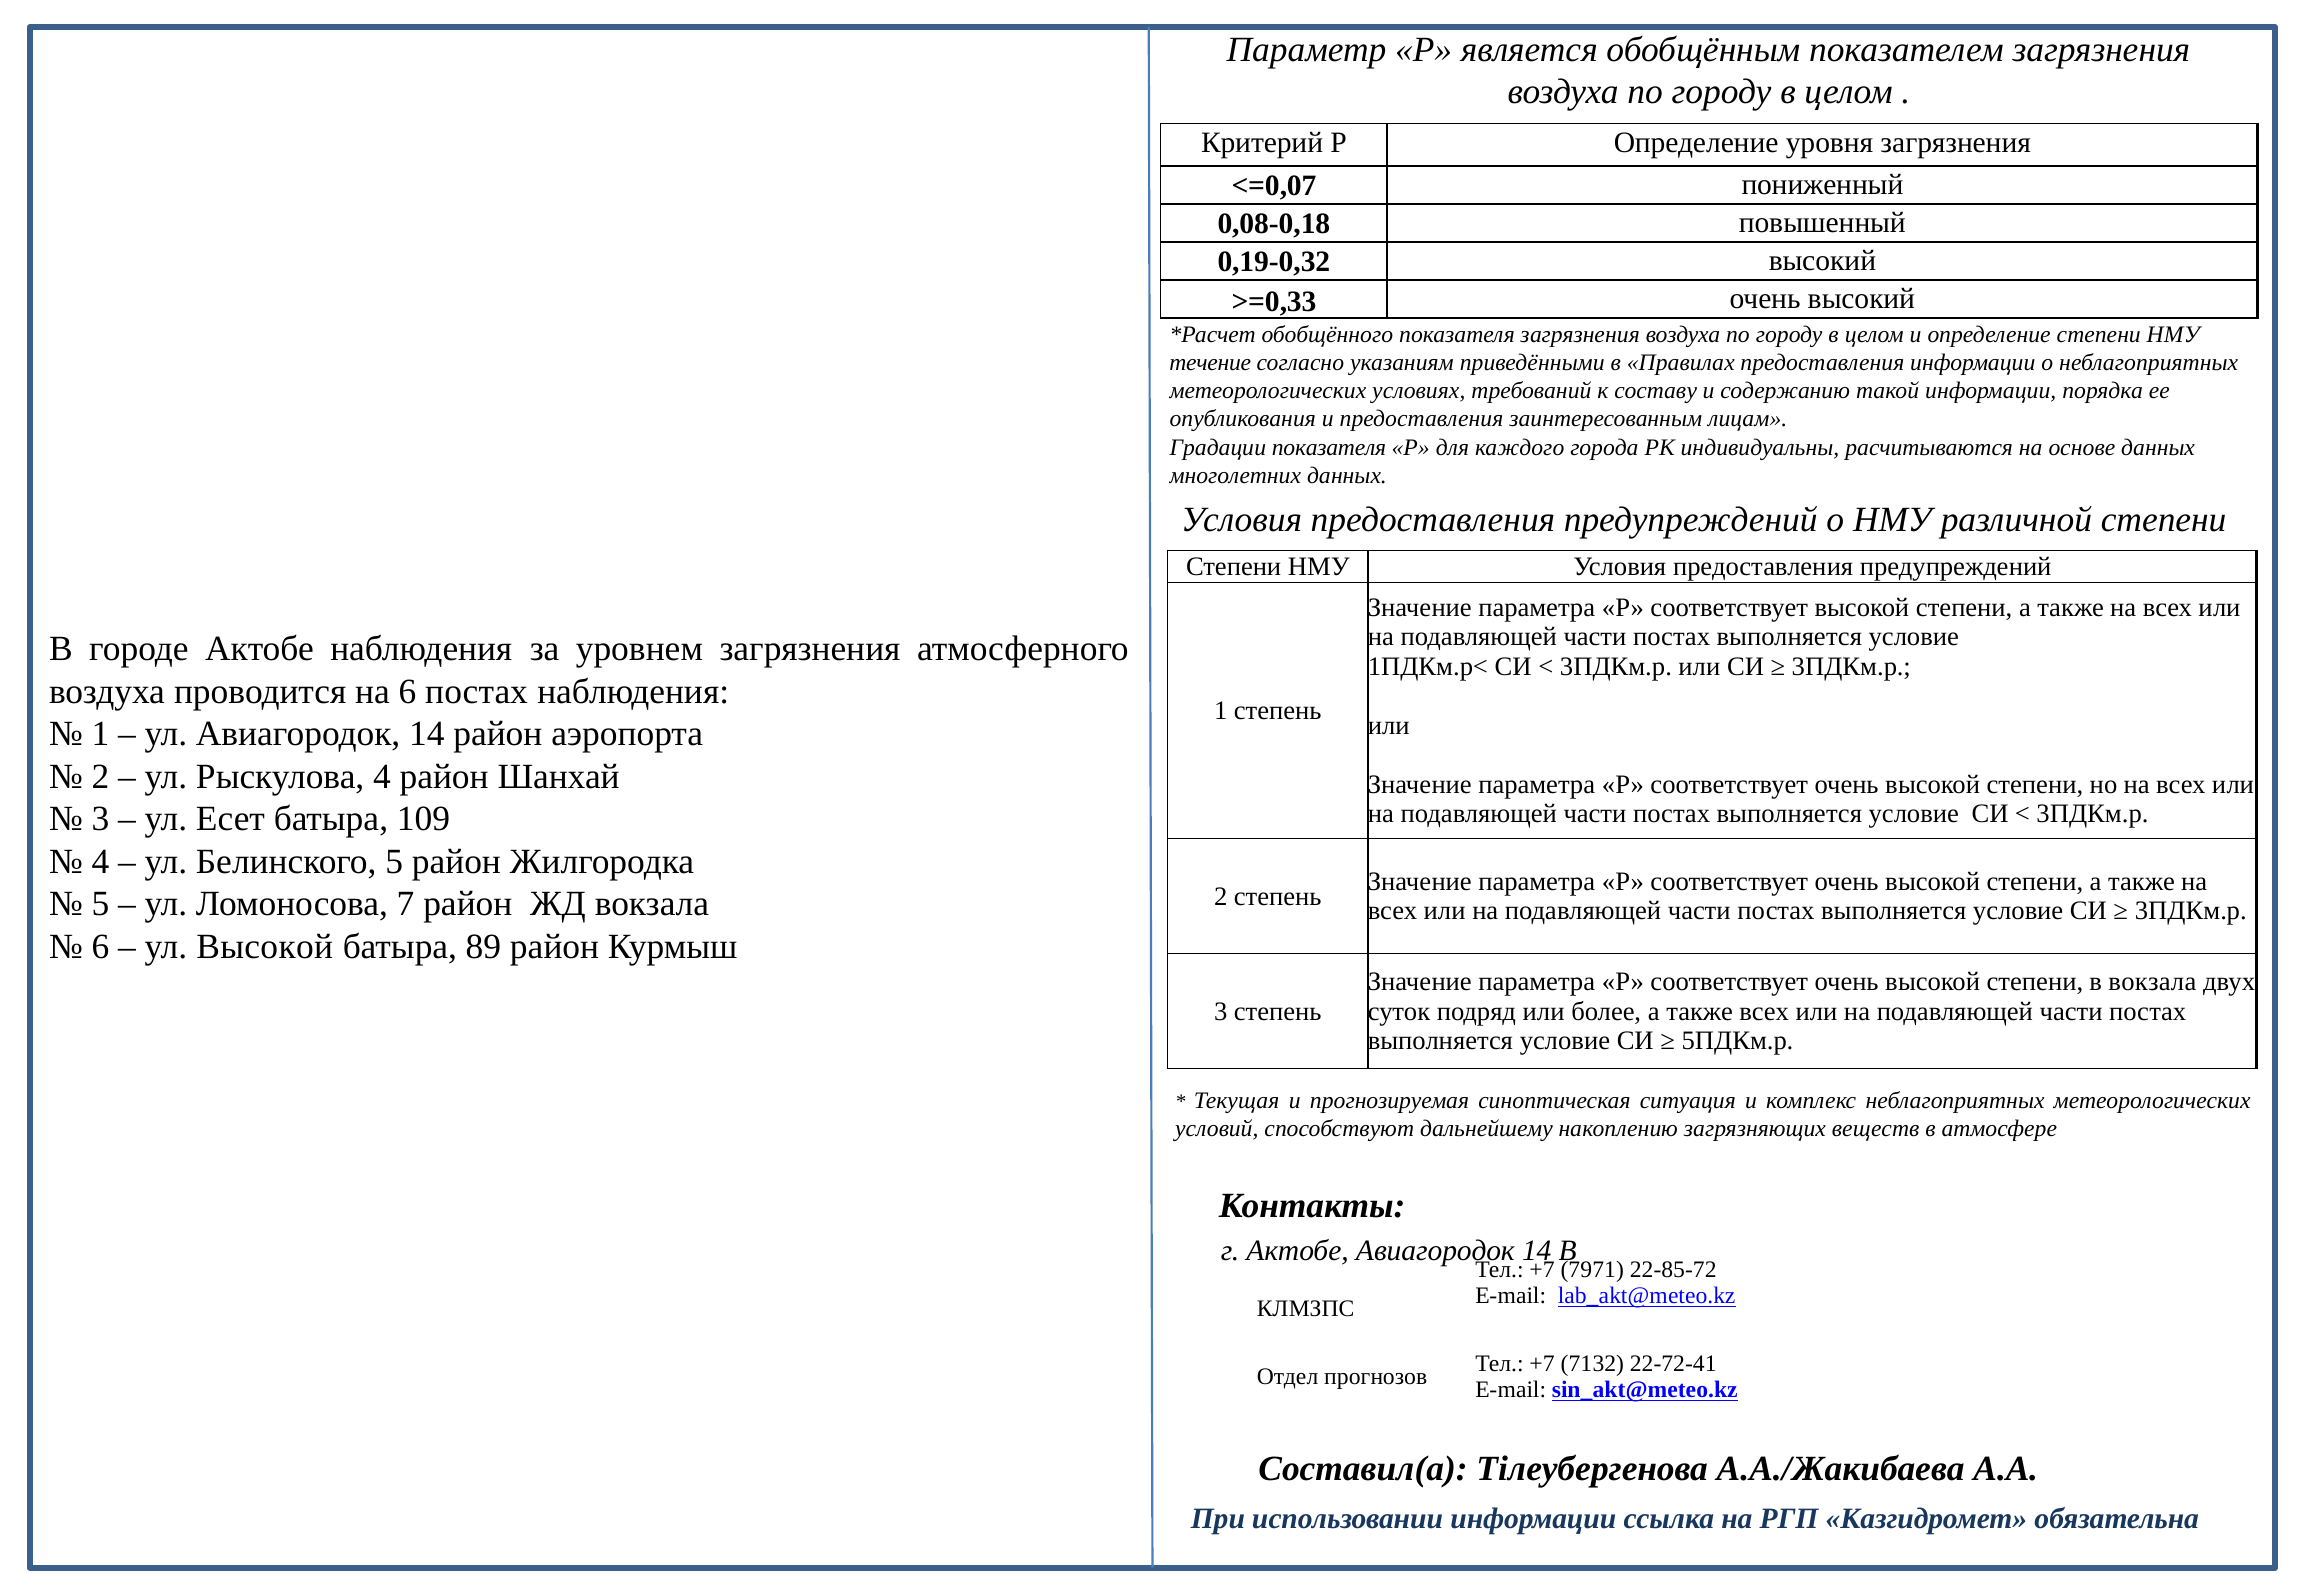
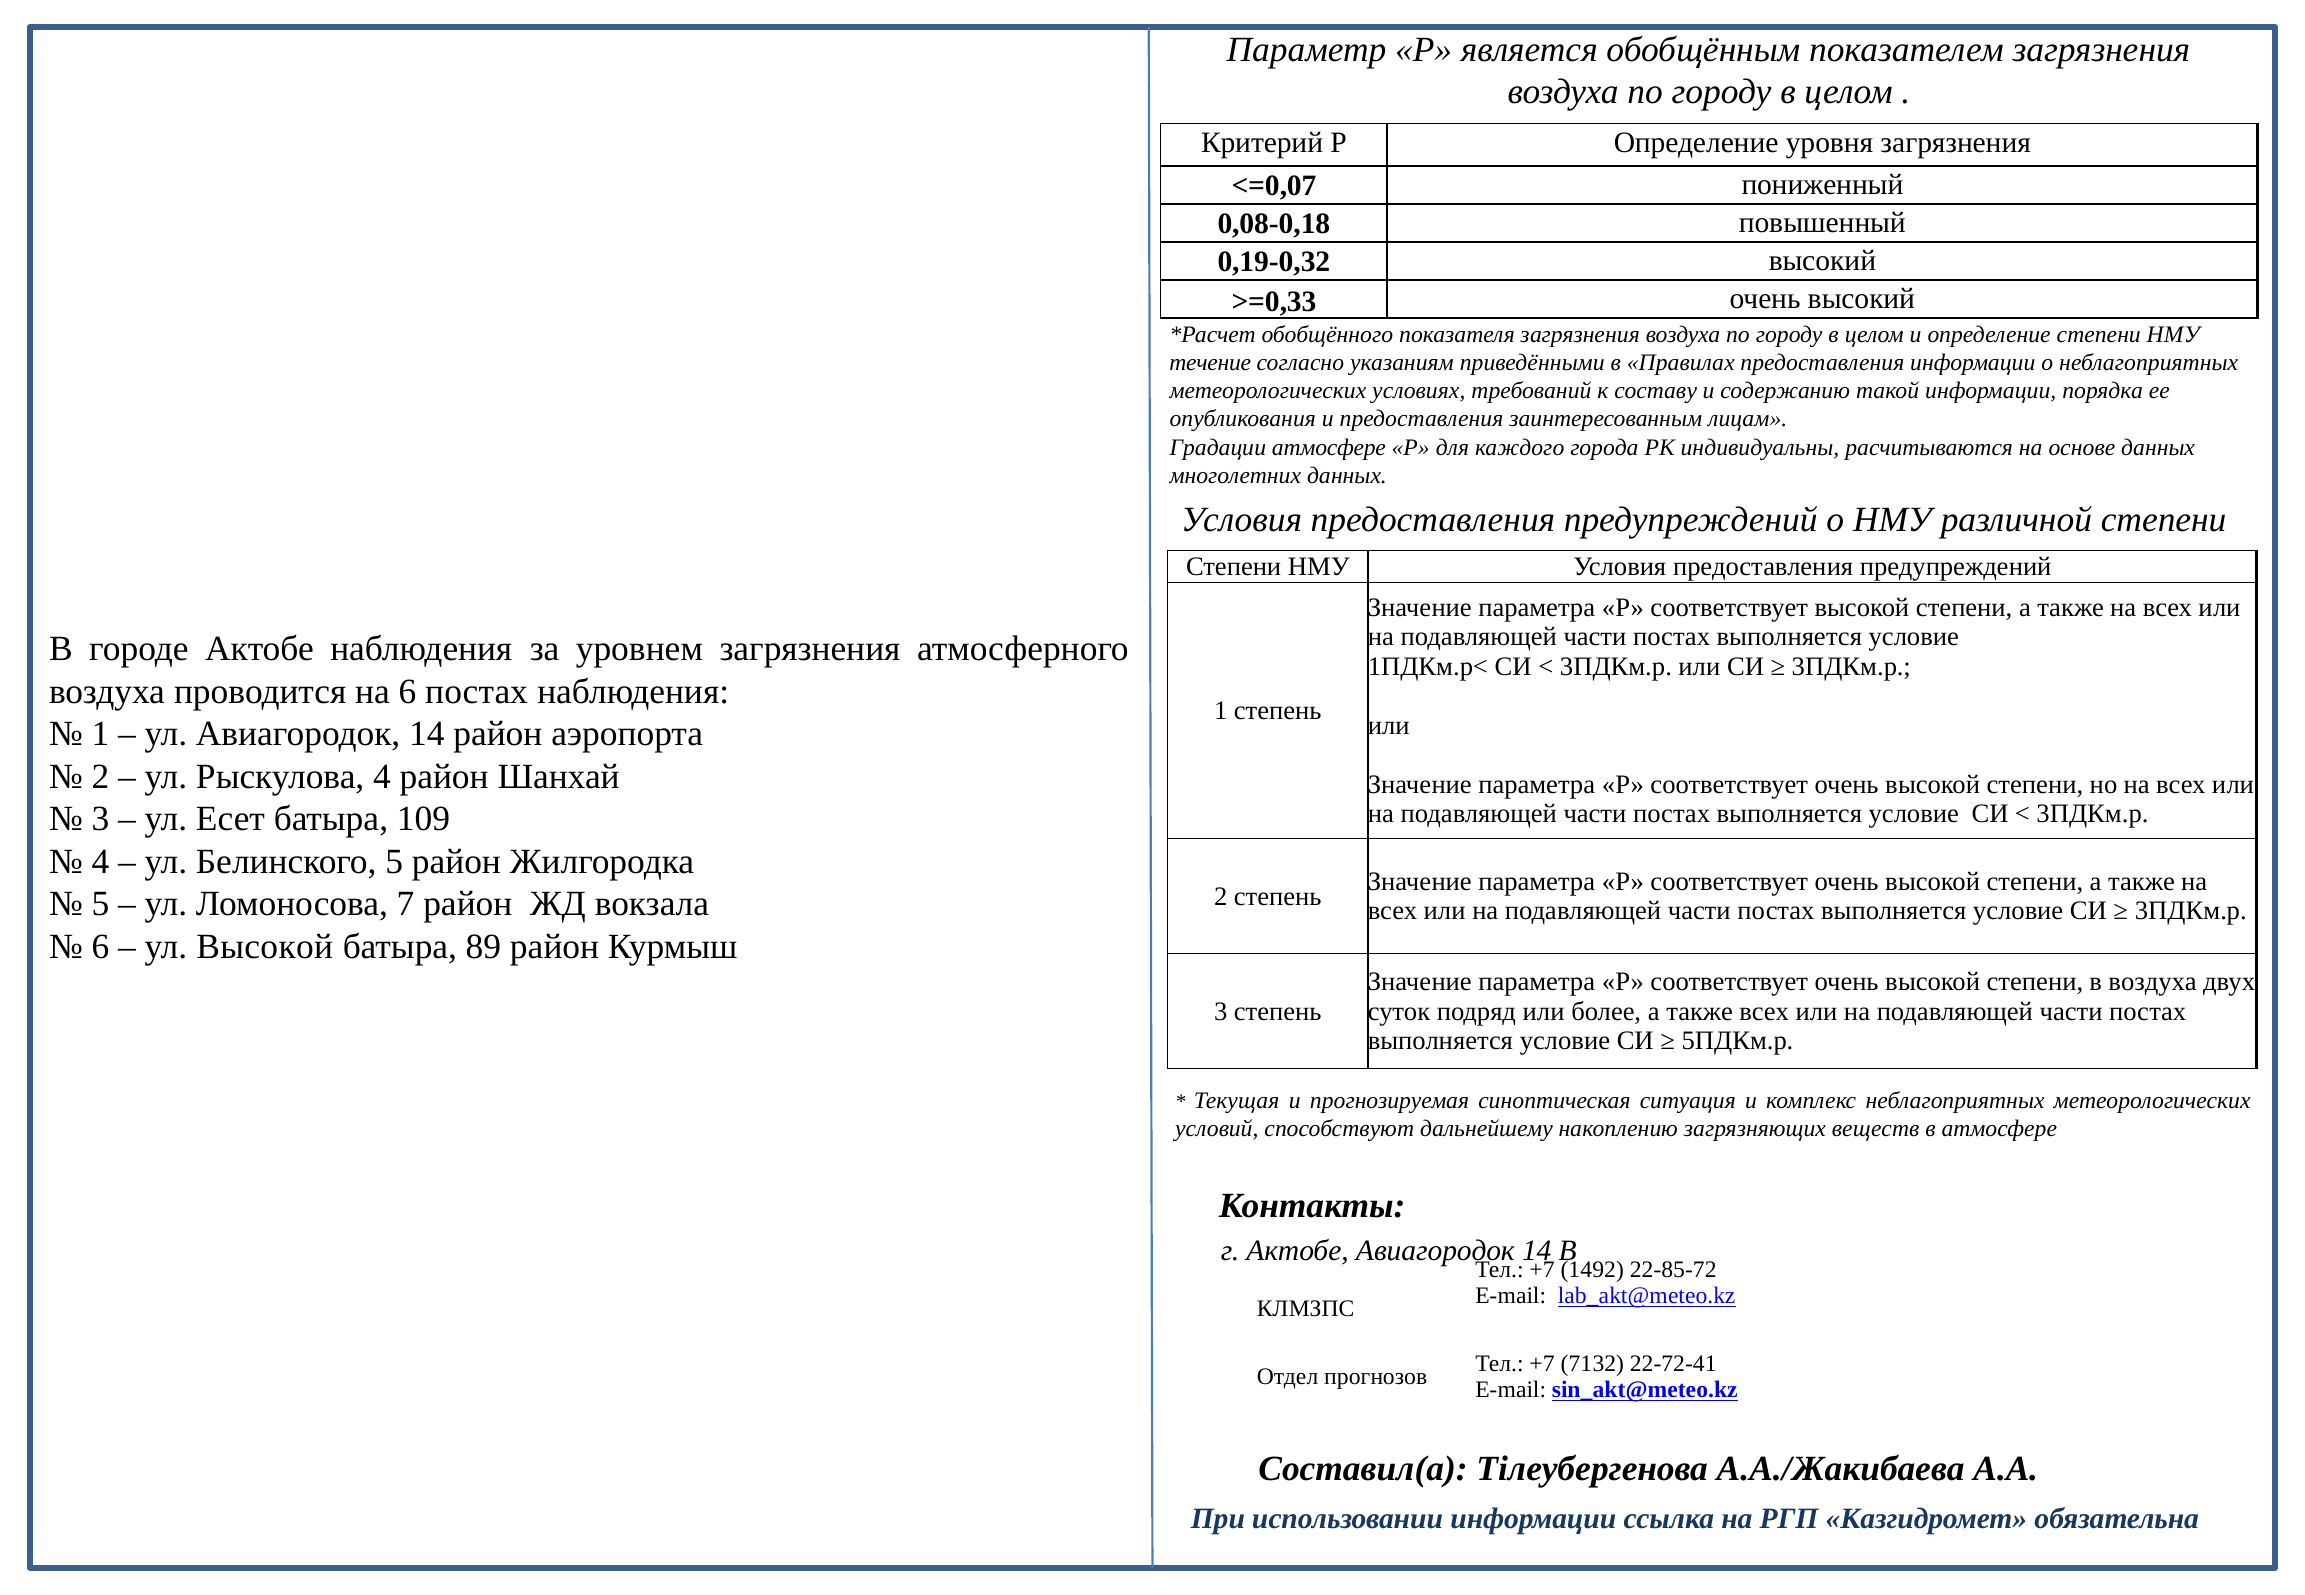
Градации показателя: показателя -> атмосфере (1329, 448)
в вокзала: вокзала -> воздуха (2153, 982)
7971: 7971 -> 1492 (1592, 1270)
